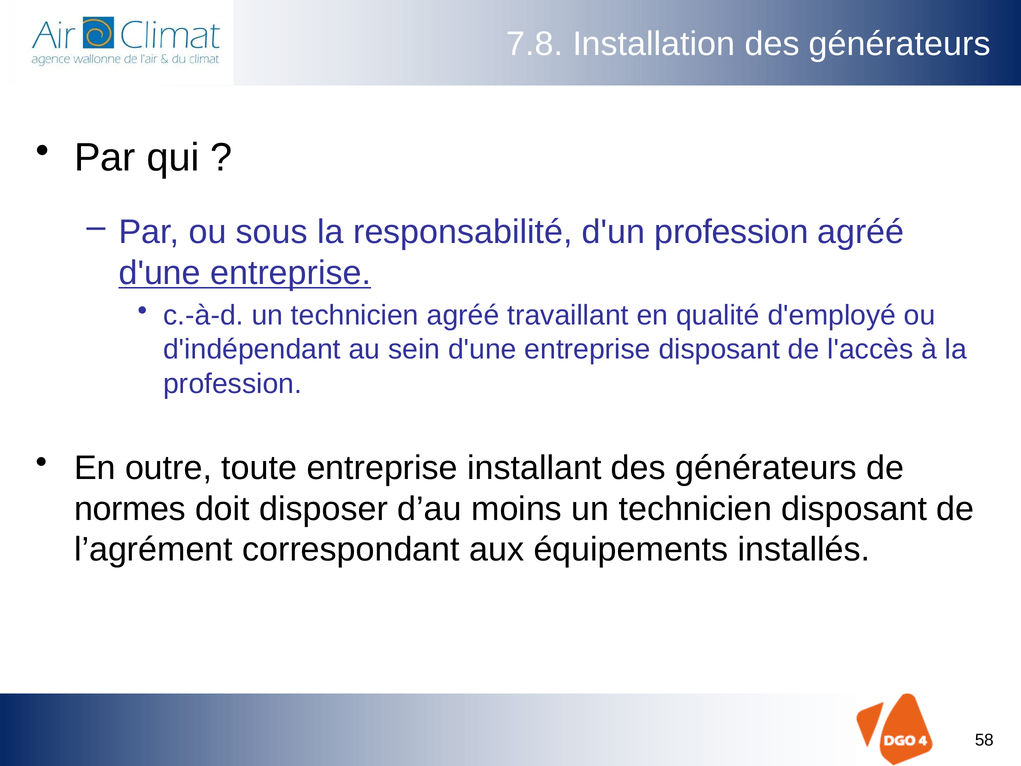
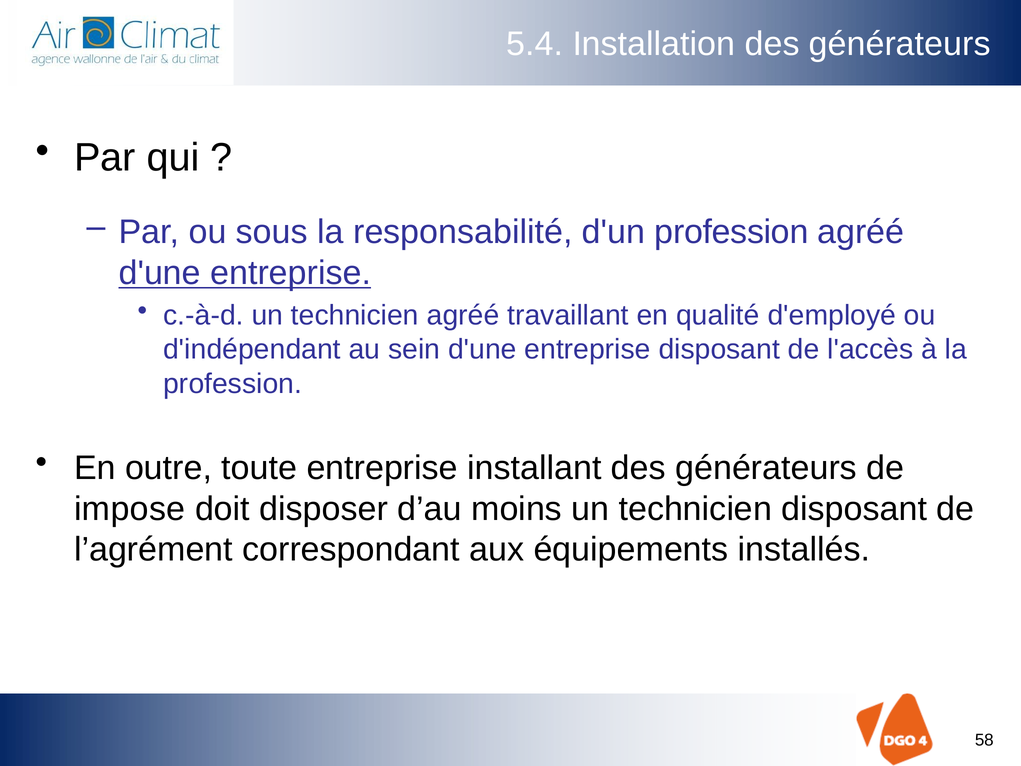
7.8: 7.8 -> 5.4 (535, 44)
normes: normes -> impose (130, 509)
